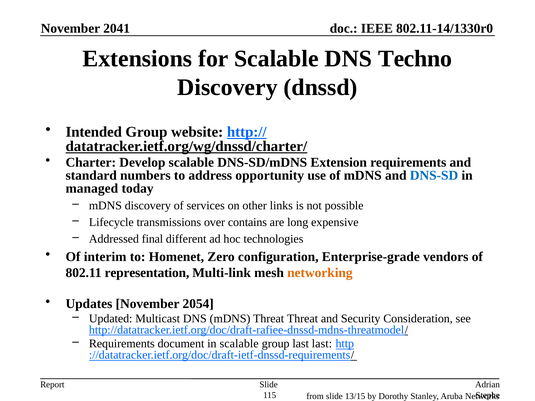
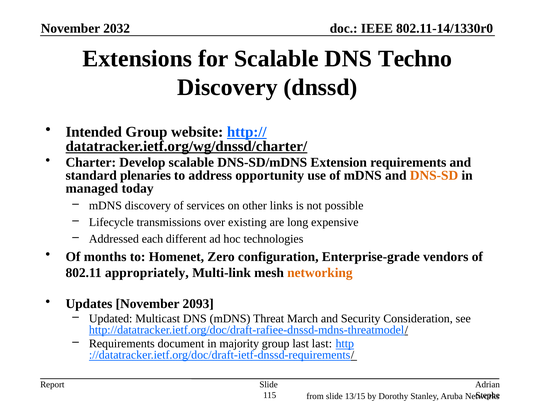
2041: 2041 -> 2032 (117, 29)
numbers: numbers -> plenaries (145, 176)
DNS-SD colour: blue -> orange (434, 176)
contains: contains -> existing (247, 222)
final: final -> each (152, 239)
interim: interim -> months (105, 257)
representation: representation -> appropriately (147, 273)
2054: 2054 -> 2093 (198, 304)
Threat Threat: Threat -> March (302, 319)
in scalable: scalable -> majority (239, 344)
